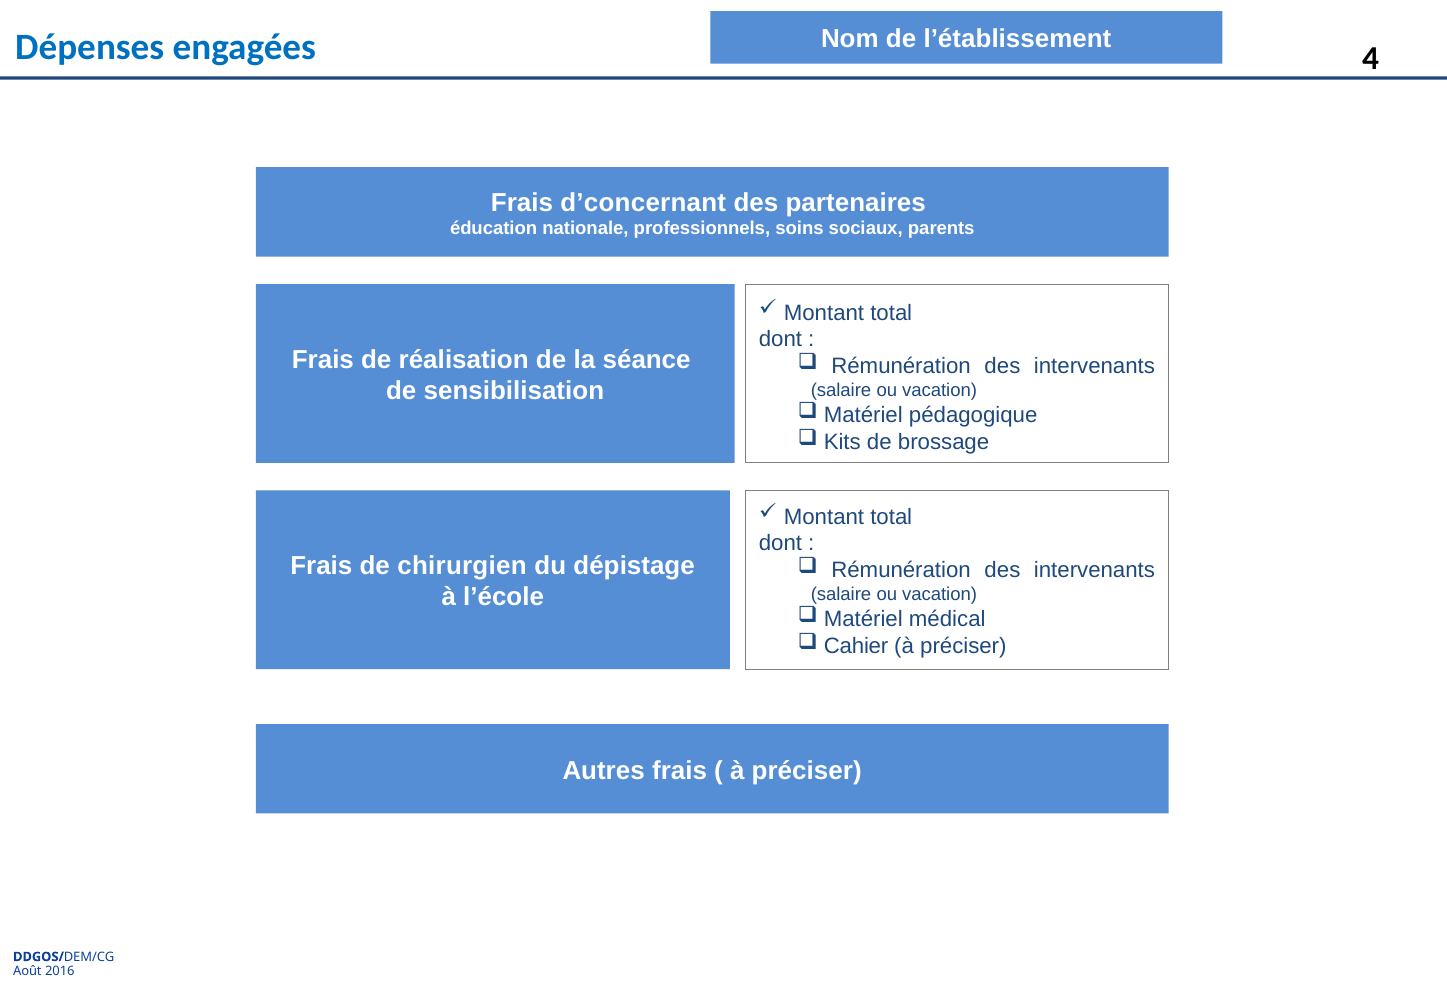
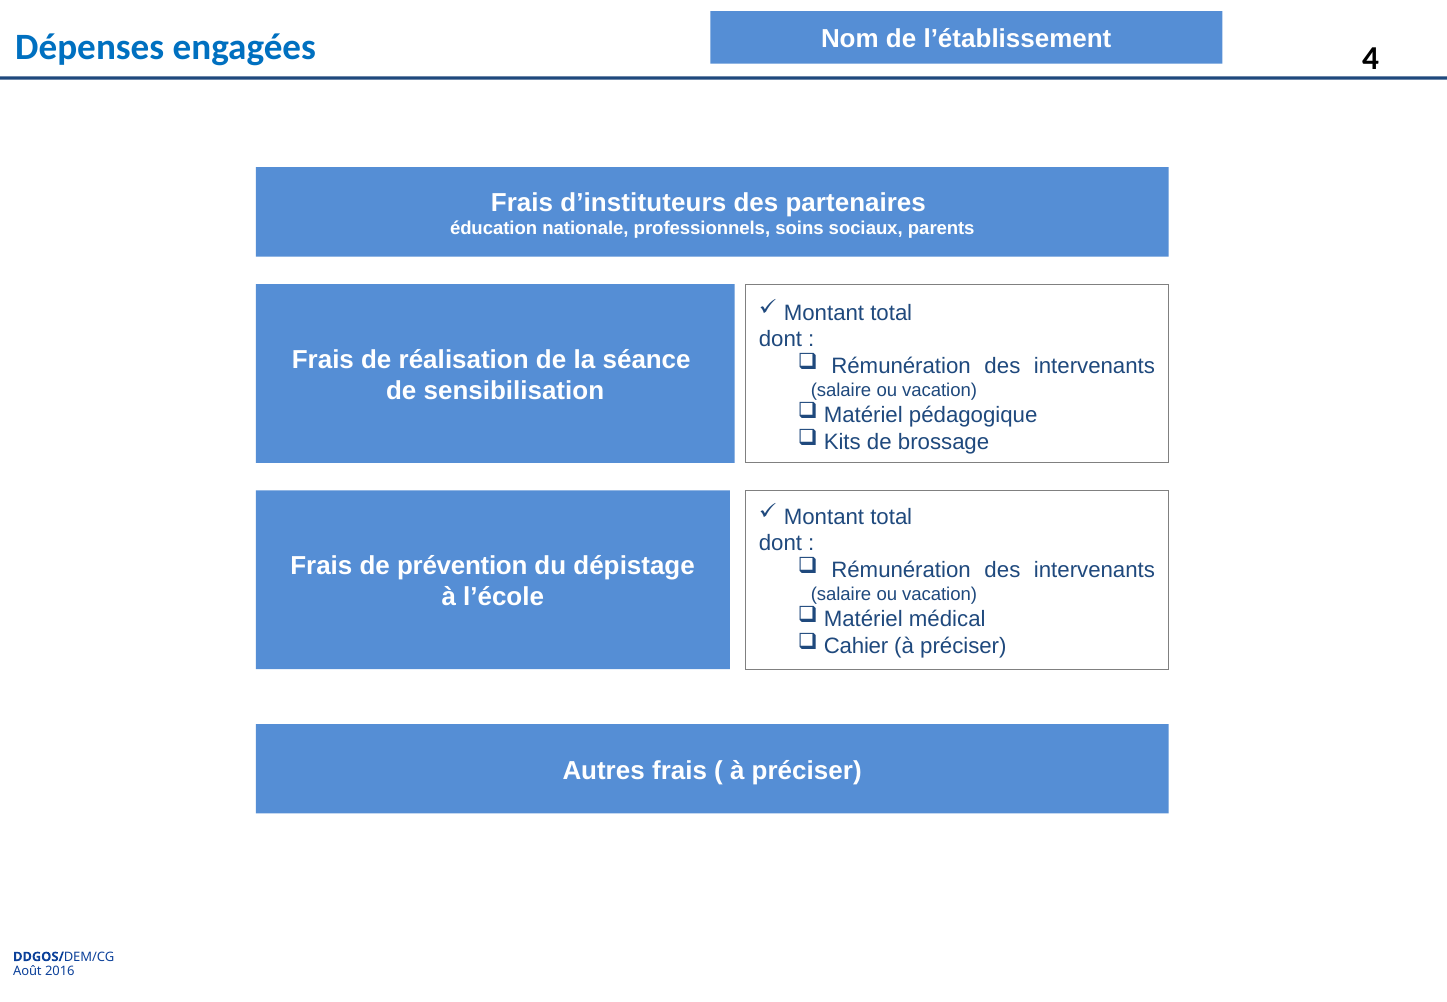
d’concernant: d’concernant -> d’instituteurs (643, 203)
chirurgien: chirurgien -> prévention (462, 566)
